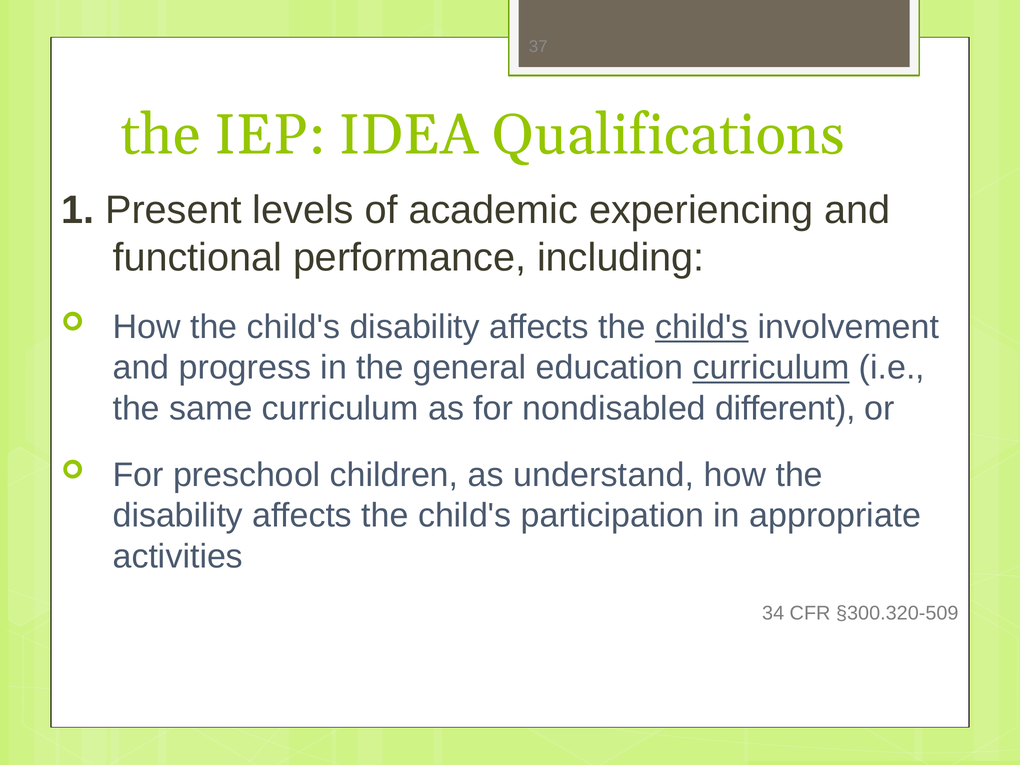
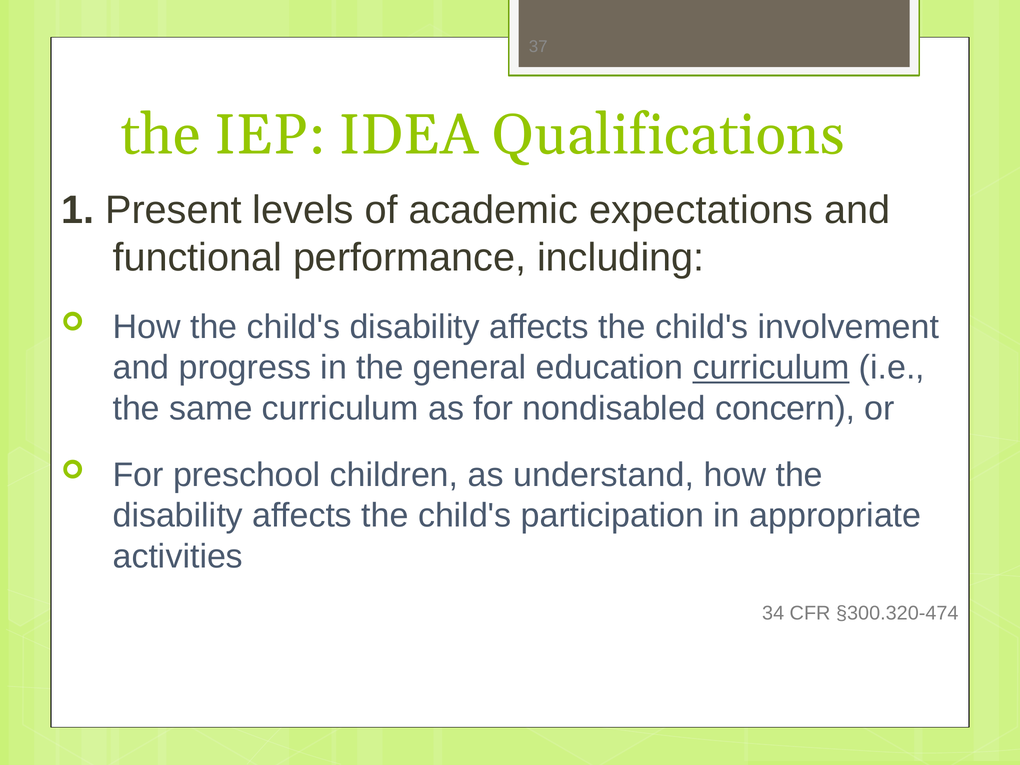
experiencing: experiencing -> expectations (701, 210)
child's underline: present -> none (702, 327)
different: different -> concern (785, 409)
§300.320-509: §300.320-509 -> §300.320-474 (897, 613)
